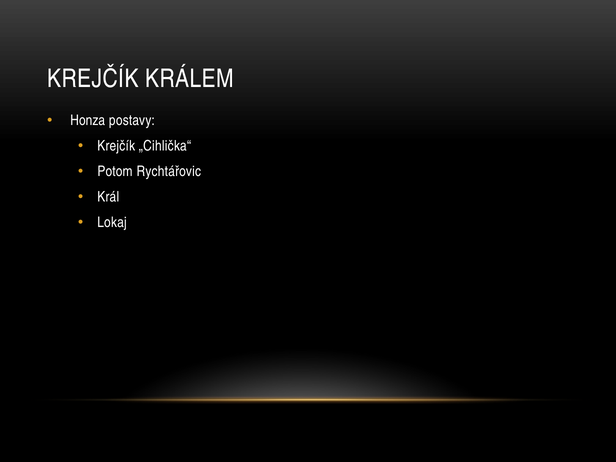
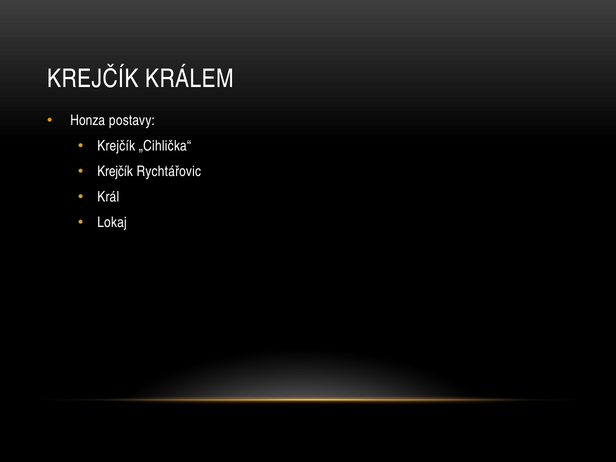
Potom: Potom -> Krejčík (115, 172)
